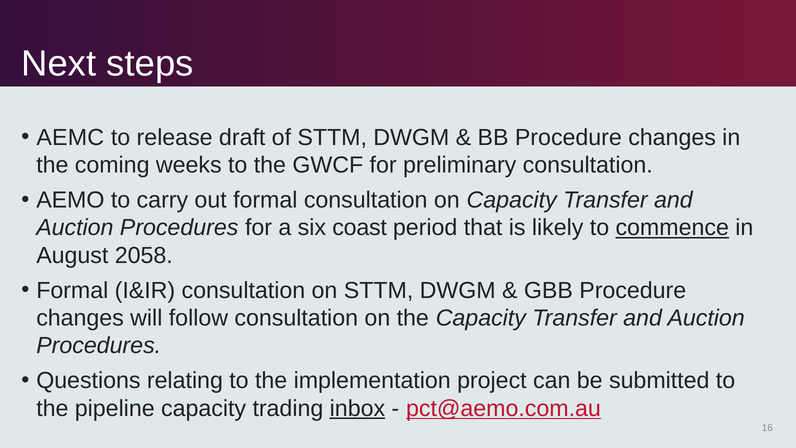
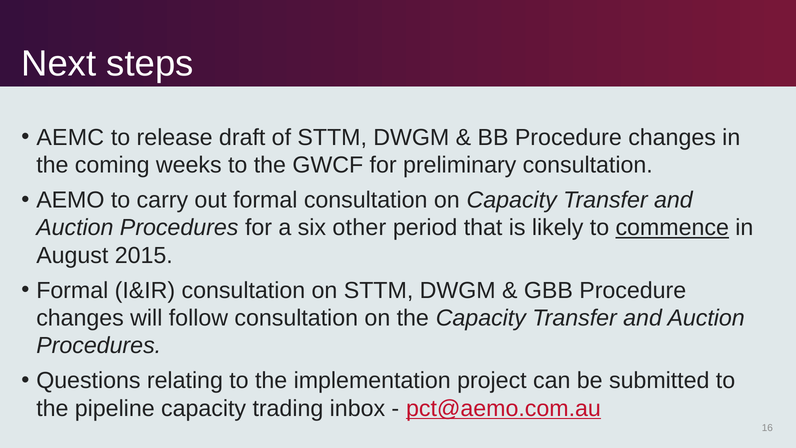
coast: coast -> other (359, 228)
2058: 2058 -> 2015 (144, 255)
inbox underline: present -> none (357, 408)
